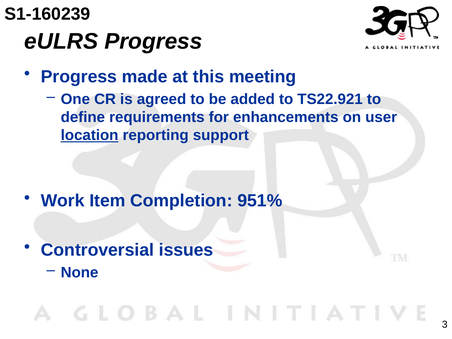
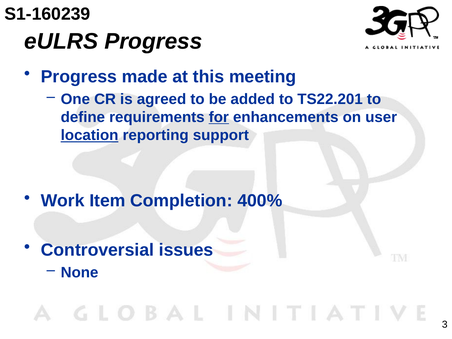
TS22.921: TS22.921 -> TS22.201 (330, 99)
for underline: none -> present (219, 117)
951%: 951% -> 400% (260, 201)
